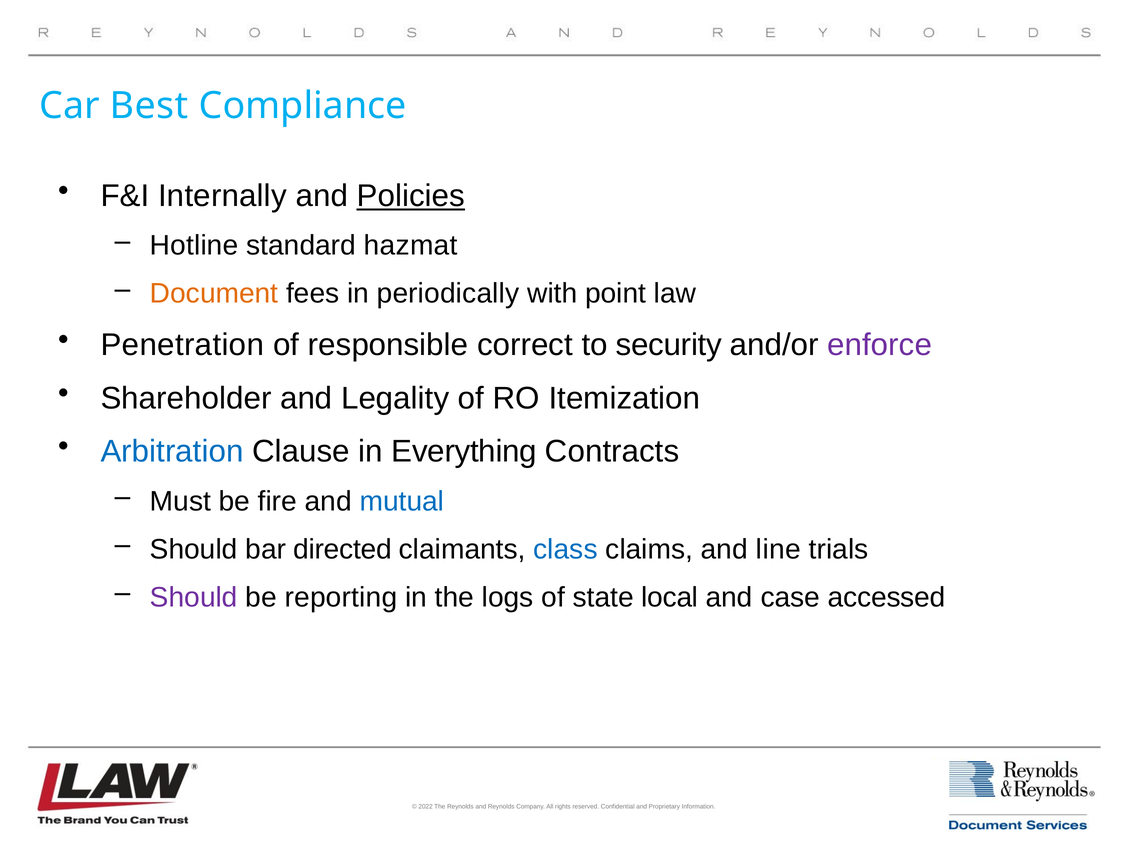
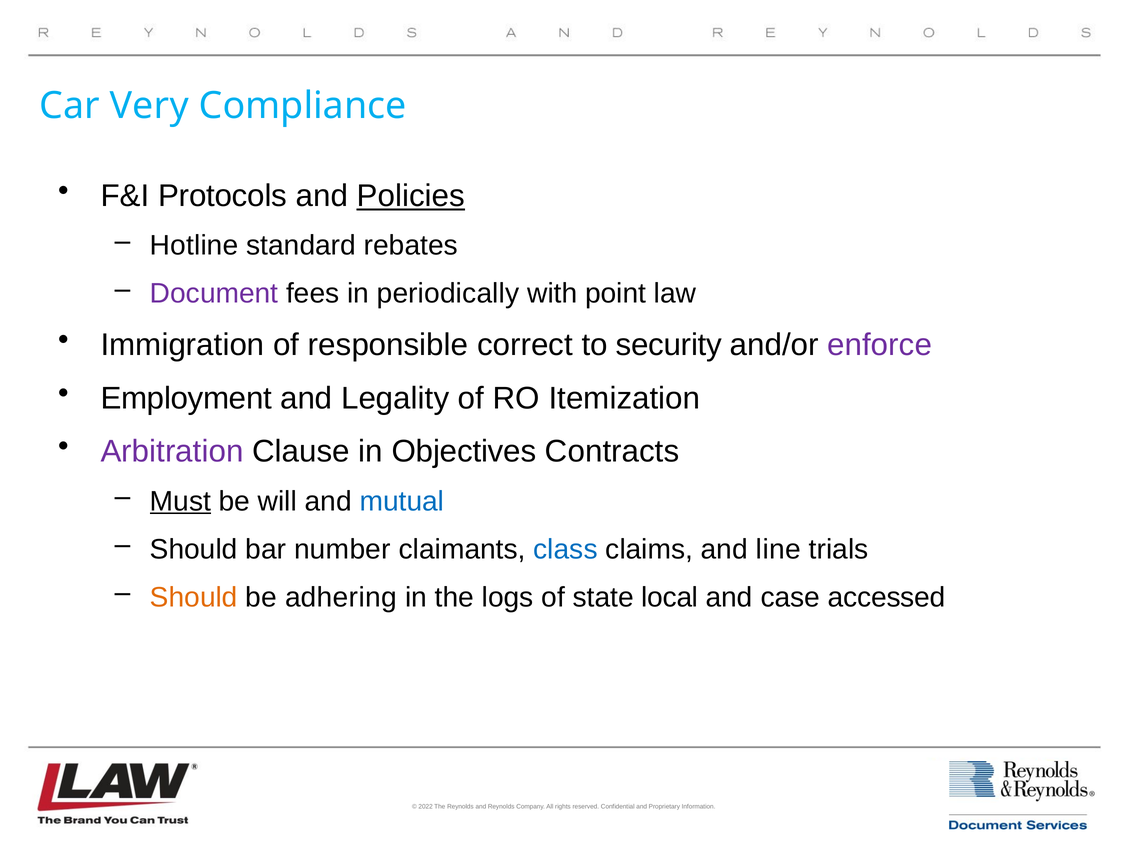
Best: Best -> Very (149, 106)
Internally: Internally -> Protocols (223, 196)
hazmat: hazmat -> rebates (411, 245)
Document colour: orange -> purple (214, 293)
Penetration: Penetration -> Immigration (183, 345)
Shareholder: Shareholder -> Employment (186, 398)
Arbitration colour: blue -> purple (172, 452)
Everything: Everything -> Objectives (464, 452)
Must underline: none -> present (180, 501)
fire: fire -> will (277, 501)
directed: directed -> number (342, 549)
Should colour: purple -> orange (194, 597)
reporting: reporting -> adhering (341, 597)
